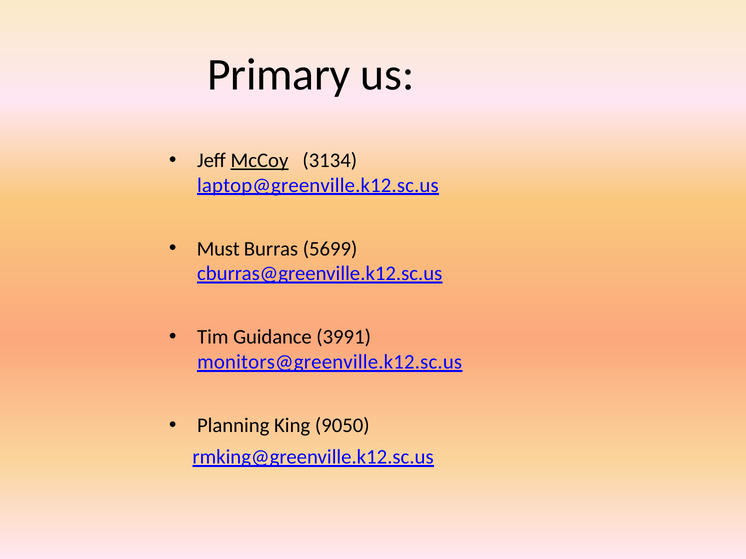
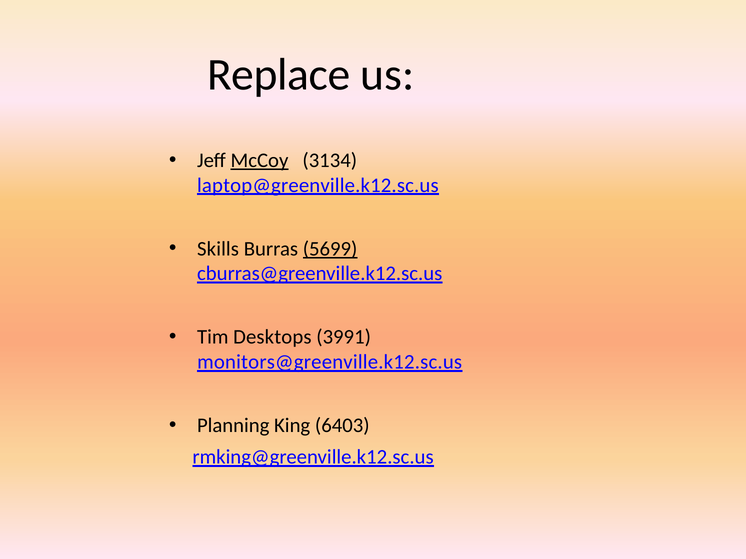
Primary: Primary -> Replace (279, 75)
Must: Must -> Skills (218, 249)
5699 underline: none -> present (330, 249)
Guidance: Guidance -> Desktops (272, 337)
9050: 9050 -> 6403 (342, 426)
